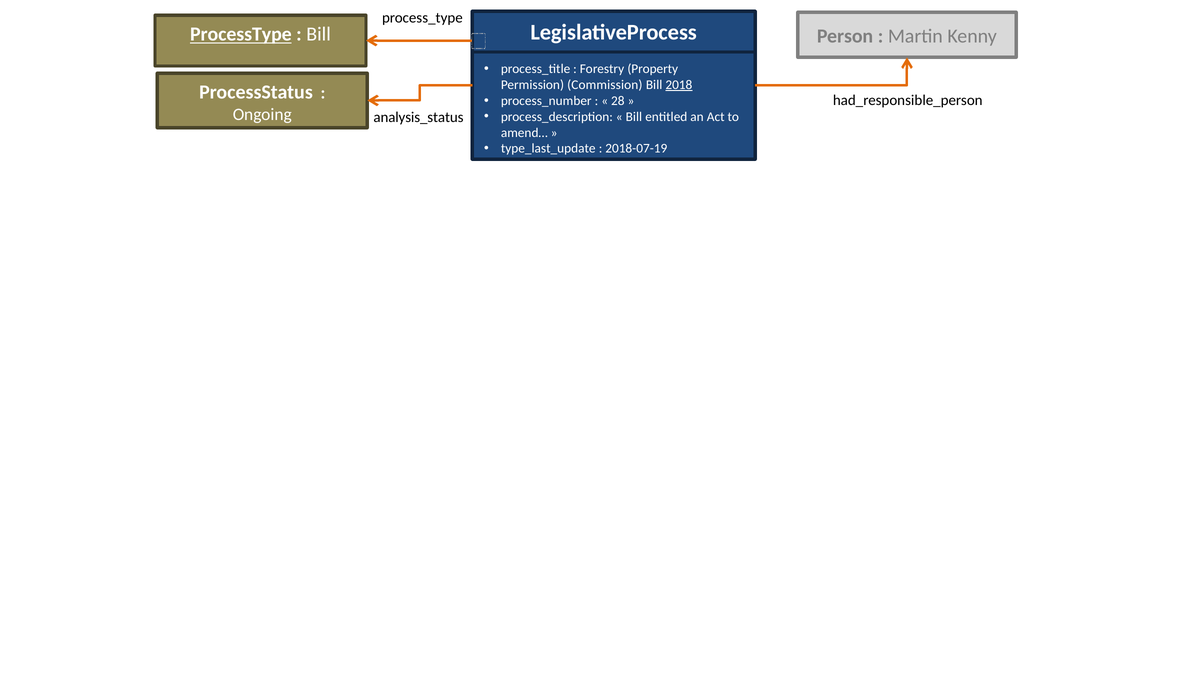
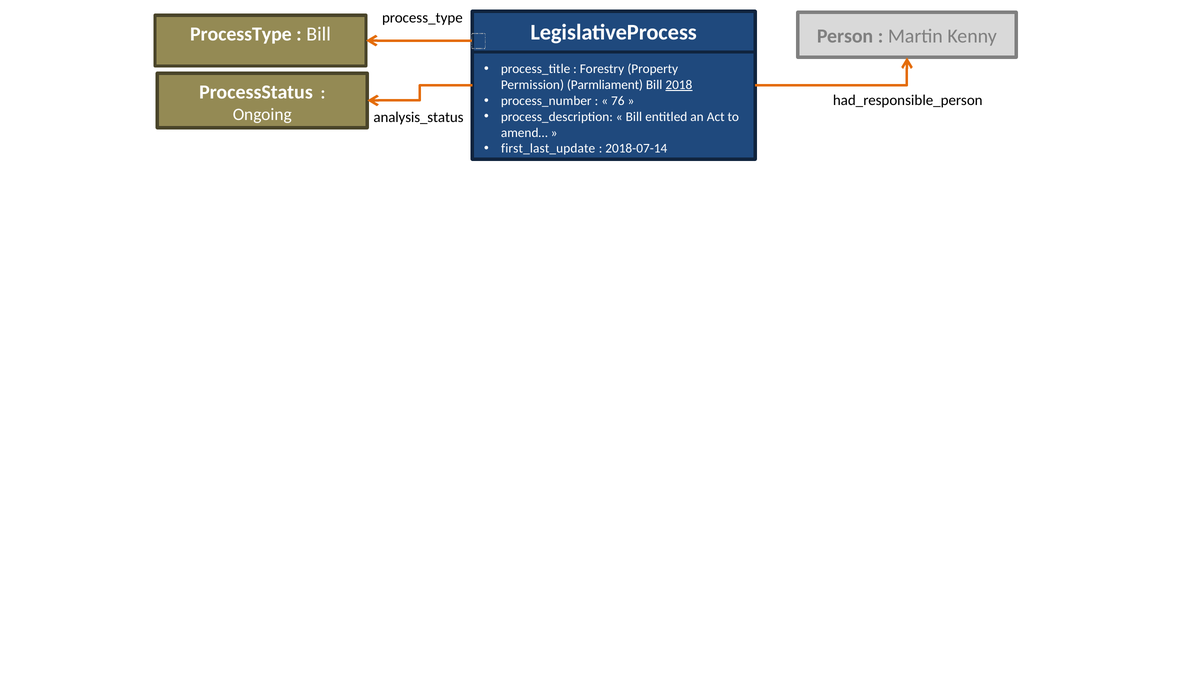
ProcessType underline: present -> none (241, 34)
Commission: Commission -> Parmliament (605, 85)
28: 28 -> 76 (618, 101)
type_last_update: type_last_update -> first_last_update (548, 149)
2018-07-19: 2018-07-19 -> 2018-07-14 (636, 149)
